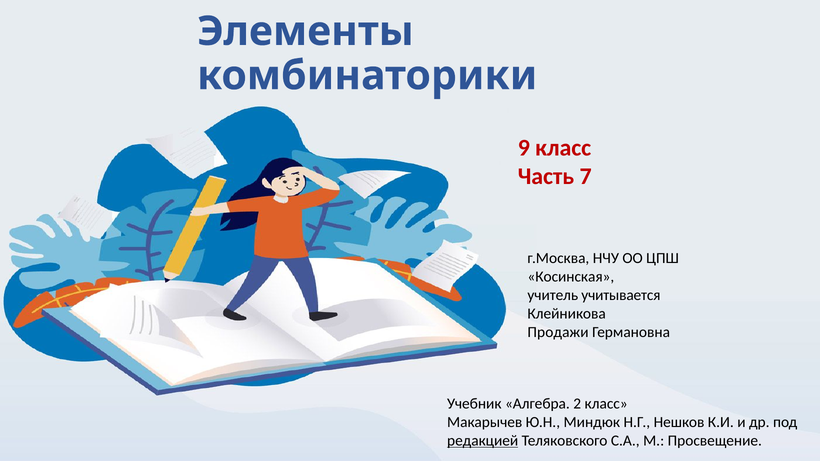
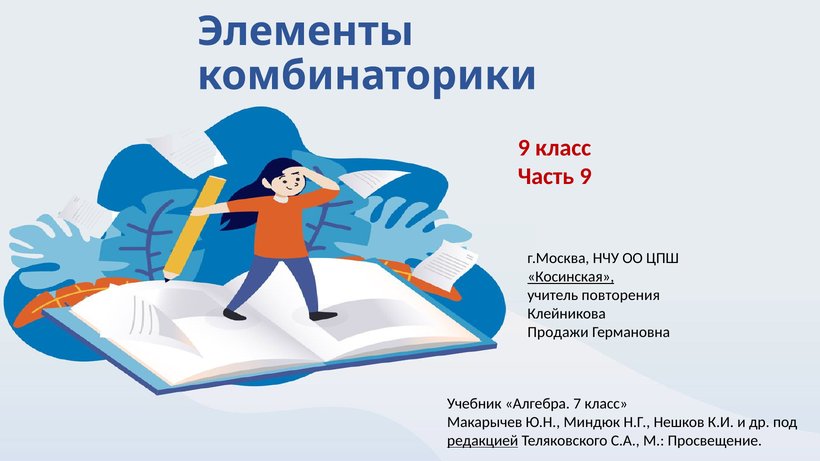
Часть 7: 7 -> 9 (586, 177)
Косинская underline: none -> present (571, 277)
учитывается: учитывается -> повторения (621, 295)
2: 2 -> 7 (577, 404)
